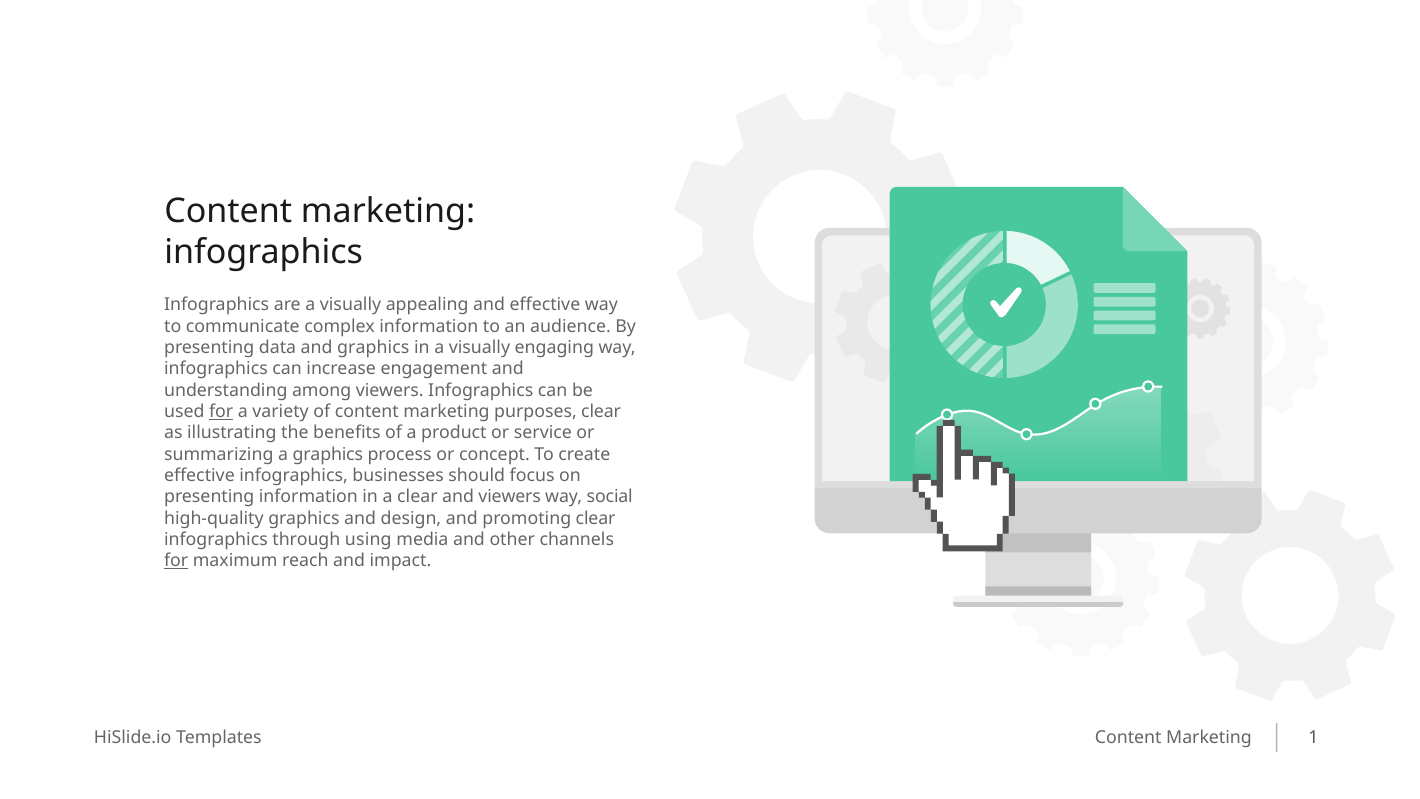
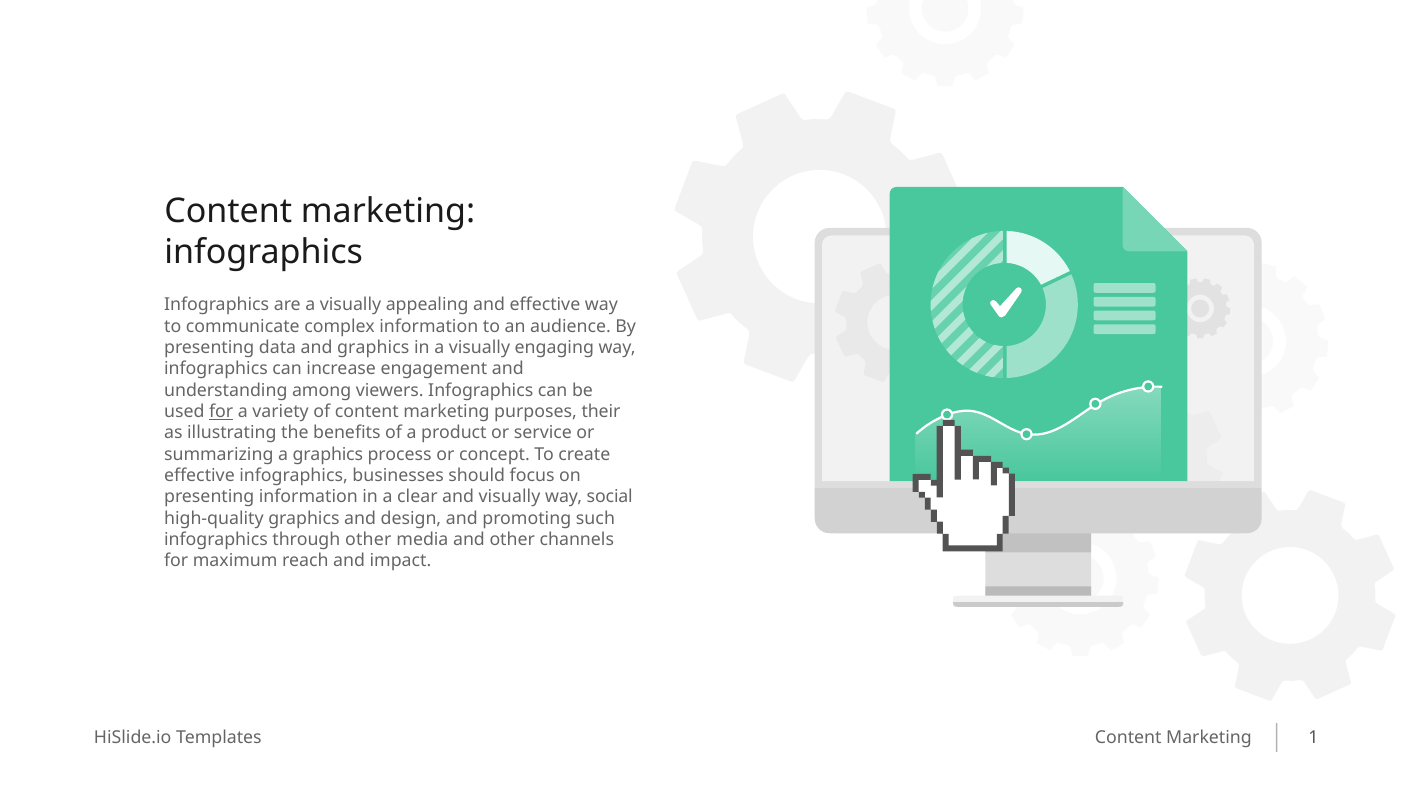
purposes clear: clear -> their (601, 411)
and viewers: viewers -> visually (510, 497)
promoting clear: clear -> such (595, 518)
through using: using -> other (368, 539)
for underline: present -> none (176, 561)
